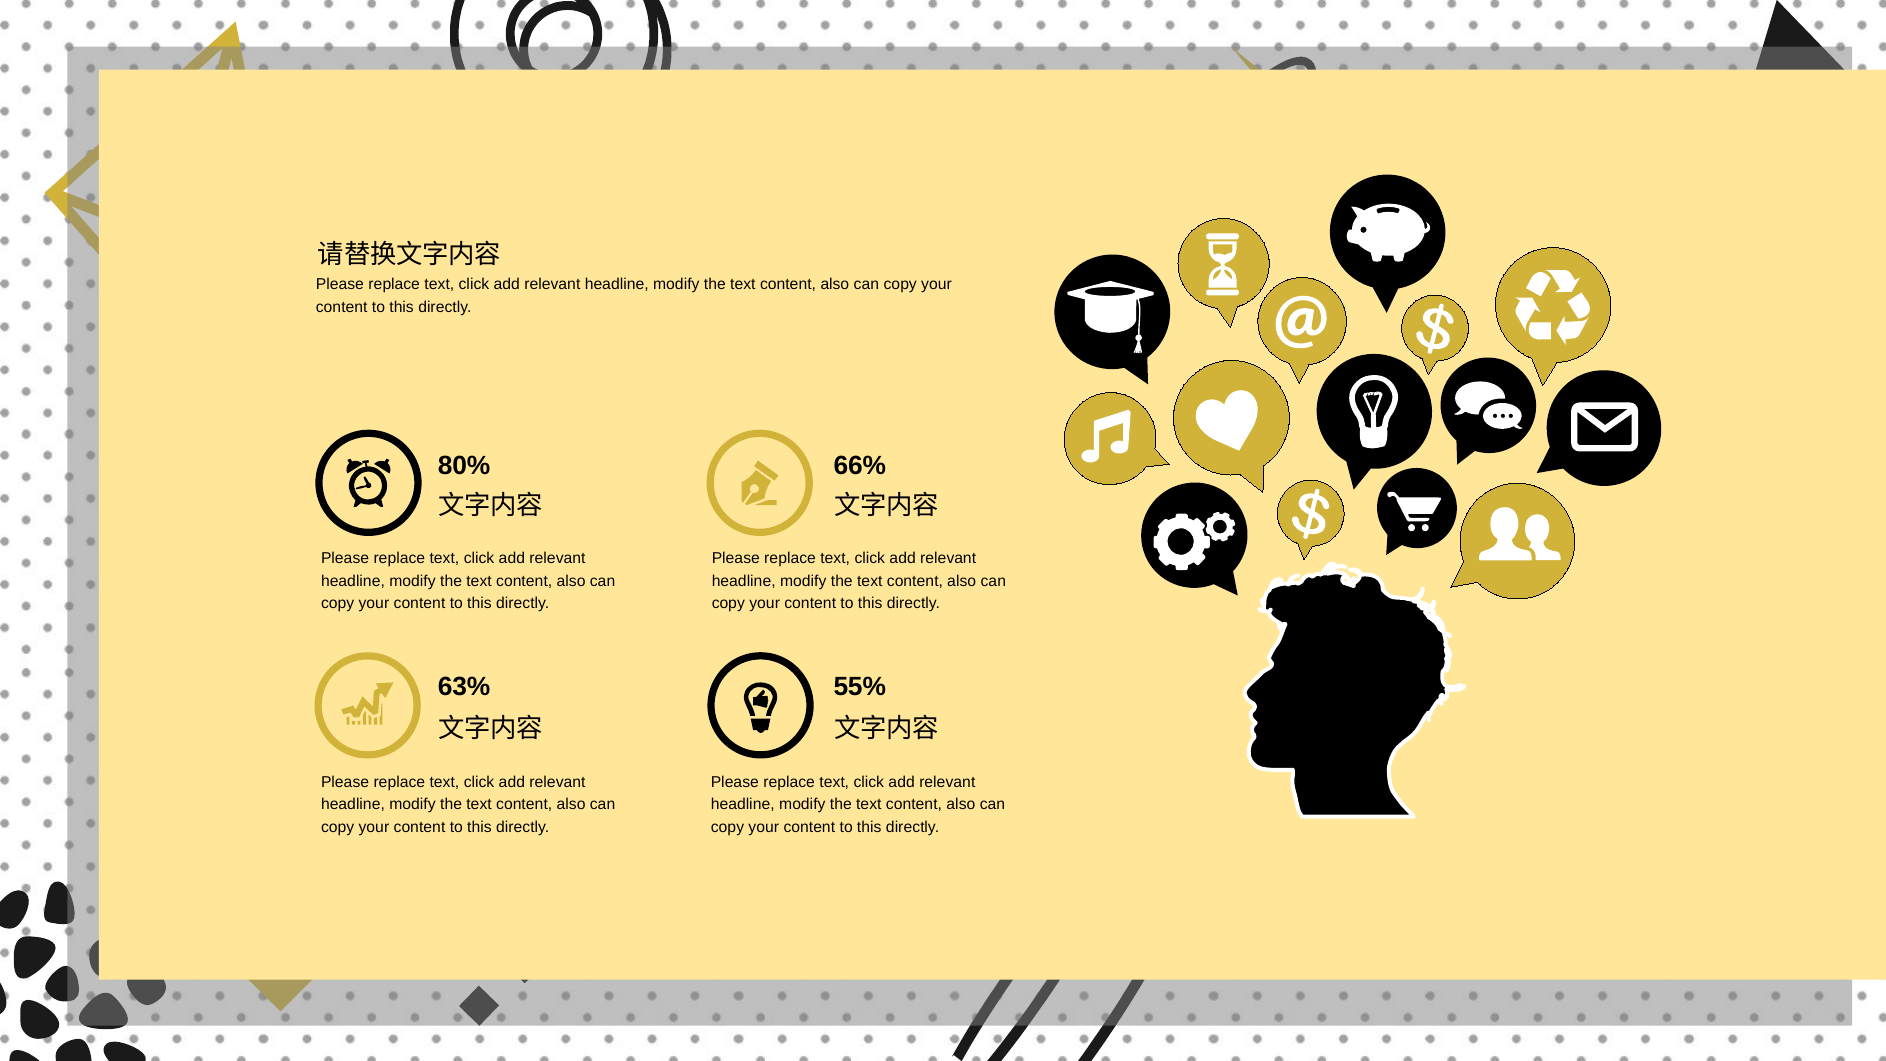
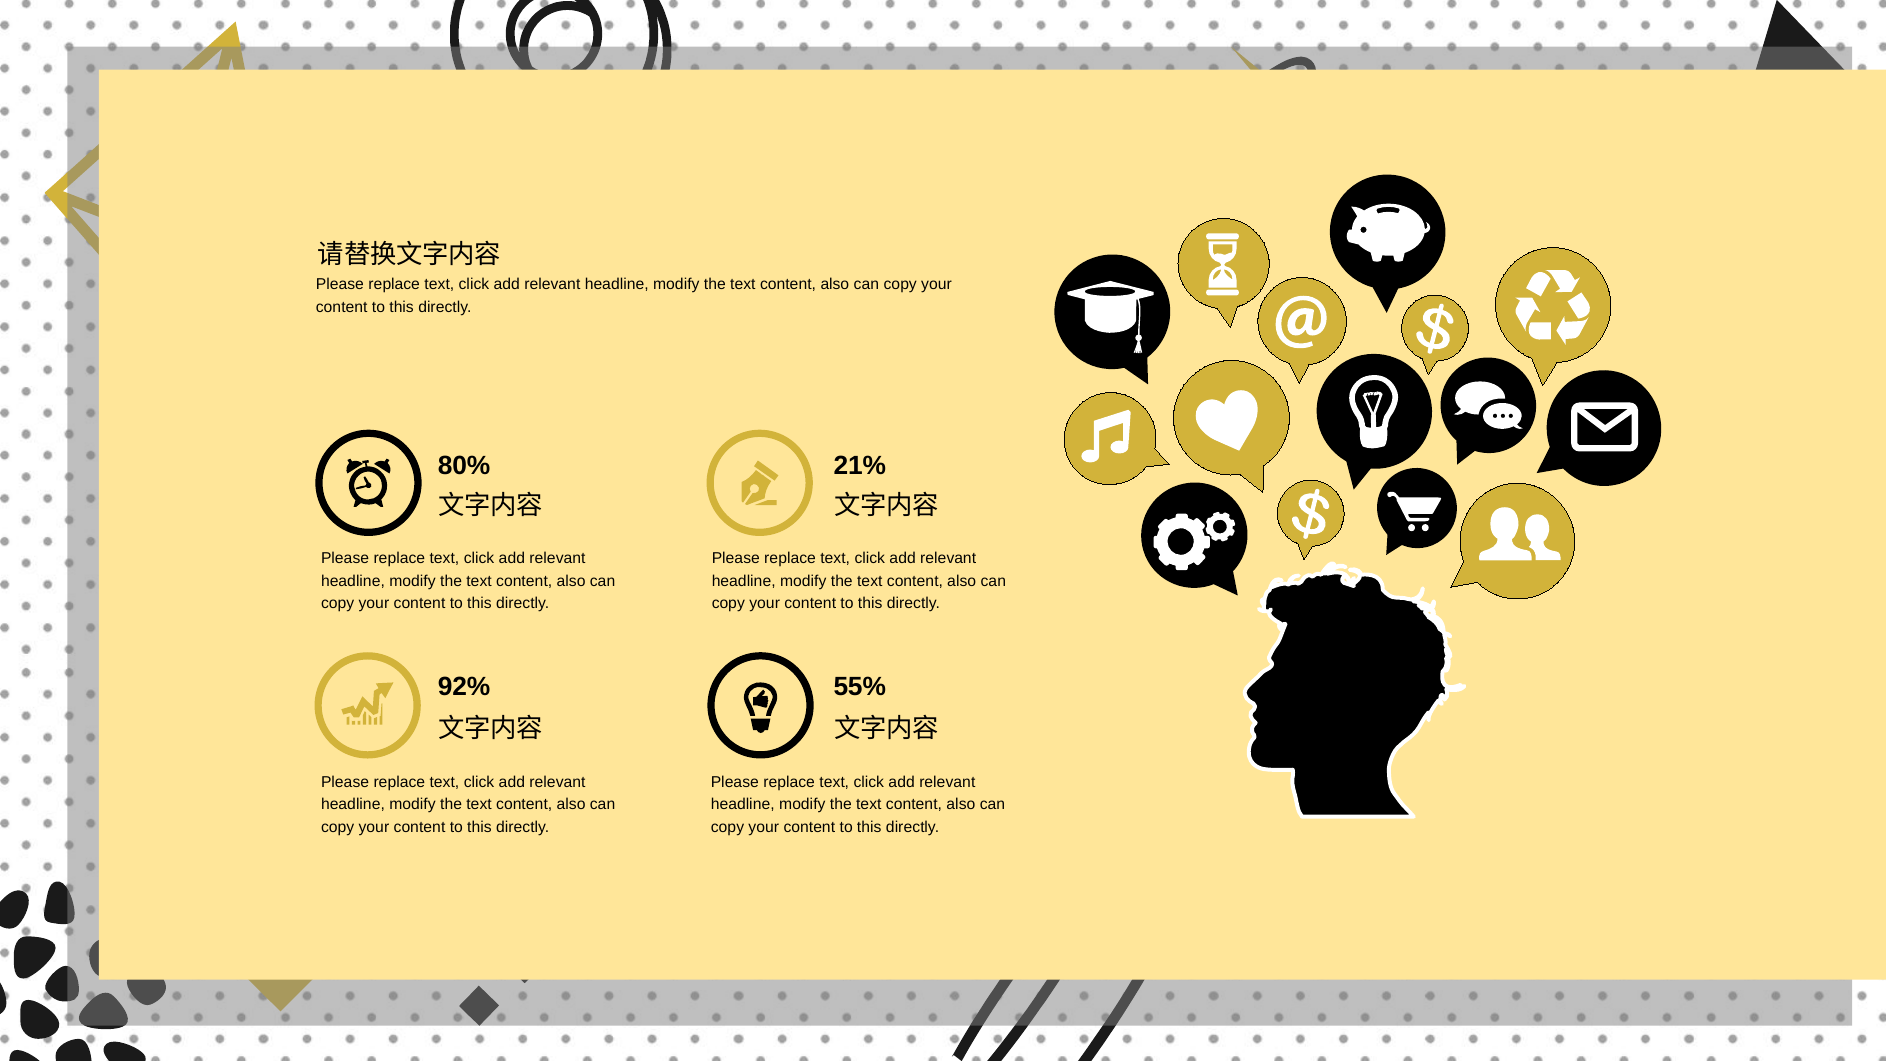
66%: 66% -> 21% (860, 466)
63%: 63% -> 92% (464, 687)
